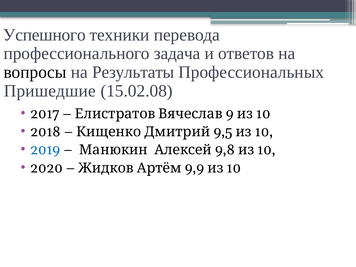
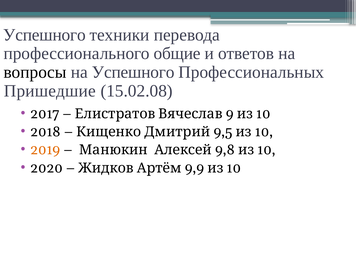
задача: задача -> общие (177, 54)
на Результаты: Результаты -> Успешного (133, 72)
2019 colour: blue -> orange (45, 150)
